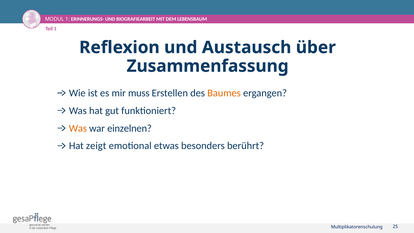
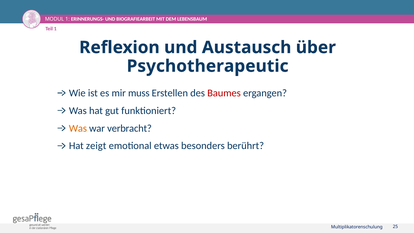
Zusammenfassung: Zusammenfassung -> Psychotherapeutic (208, 66)
Baumes colour: orange -> red (224, 93)
einzelnen: einzelnen -> verbracht (129, 128)
